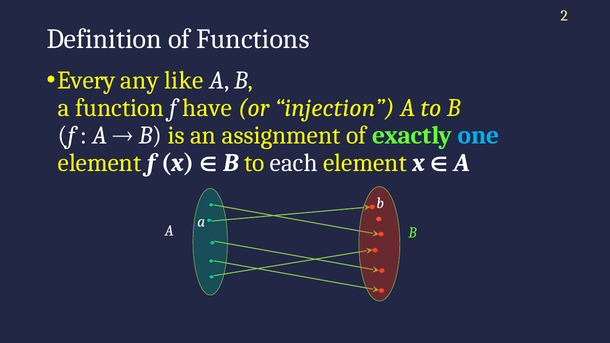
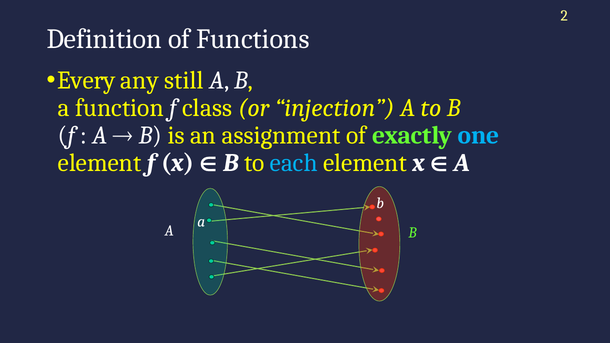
like: like -> still (184, 81)
have: have -> class (207, 108)
each colour: white -> light blue (294, 163)
